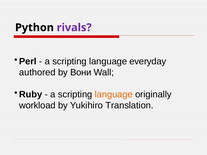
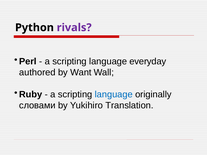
Вони: Вони -> Want (81, 72)
language colour: orange -> blue (114, 95)
workload: workload -> словами (37, 106)
